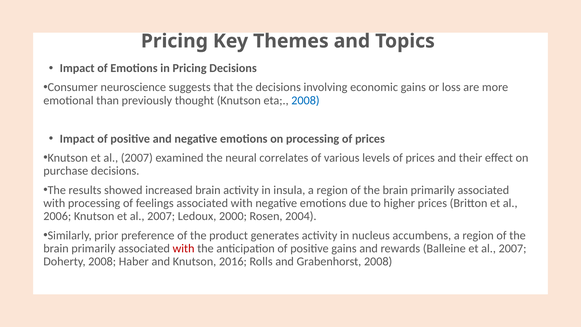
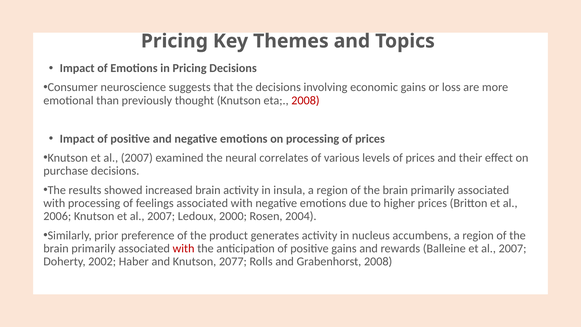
2008 colour: blue -> red (305, 100)
Doherty 2008: 2008 -> 2002 (102, 261)
2016: 2016 -> 2077 (233, 261)
